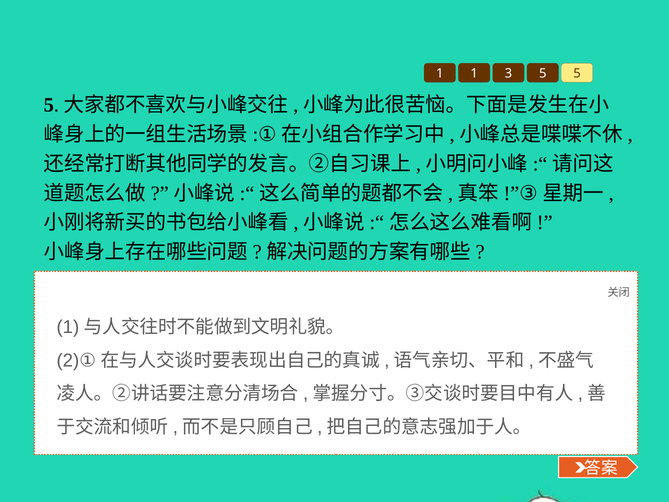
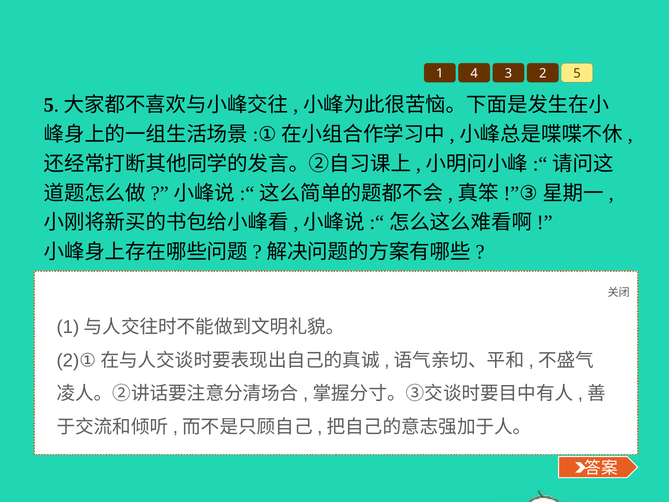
1 1: 1 -> 4 (474, 74)
3 5: 5 -> 2 (543, 74)
